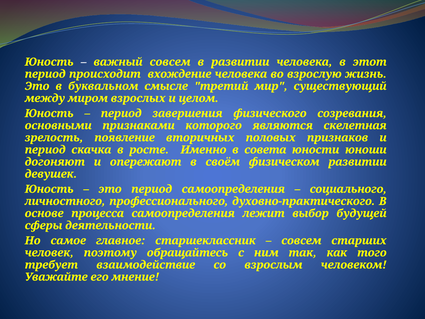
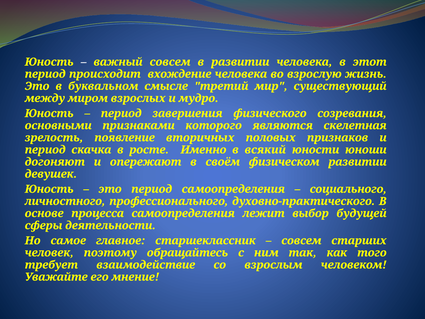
целом: целом -> мудро (199, 98)
совета: совета -> всякий (265, 150)
